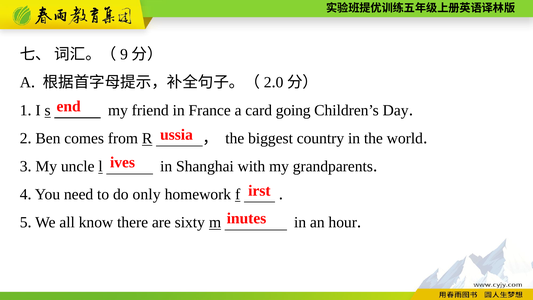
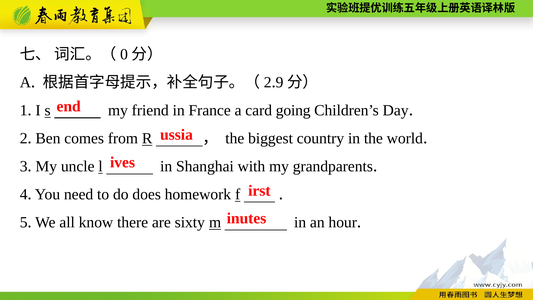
9: 9 -> 0 (124, 54)
0: 0 -> 9 (280, 82)
only: only -> does (147, 194)
